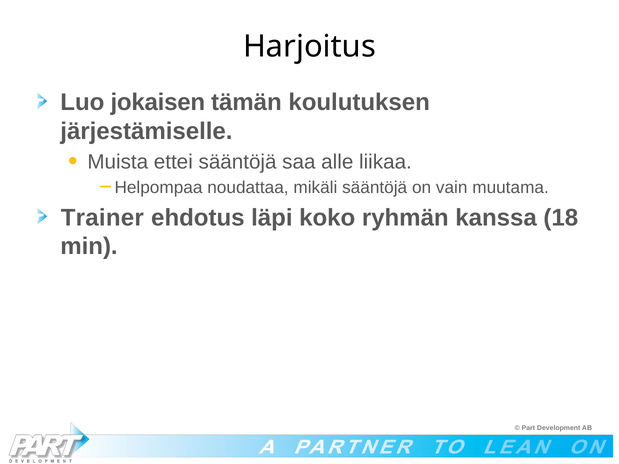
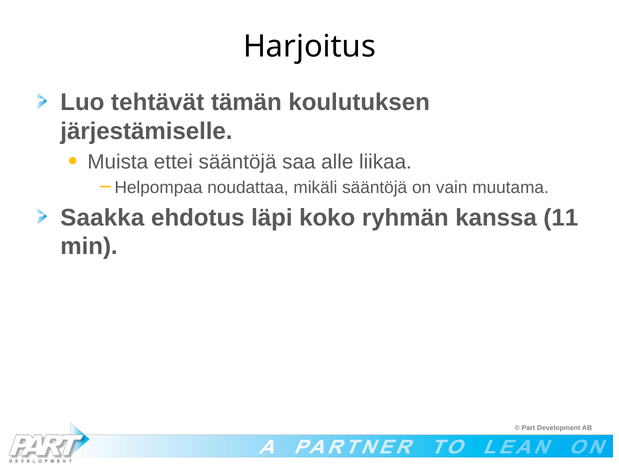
jokaisen: jokaisen -> tehtävät (158, 102)
Trainer: Trainer -> Saakka (102, 218)
18: 18 -> 11 (561, 218)
